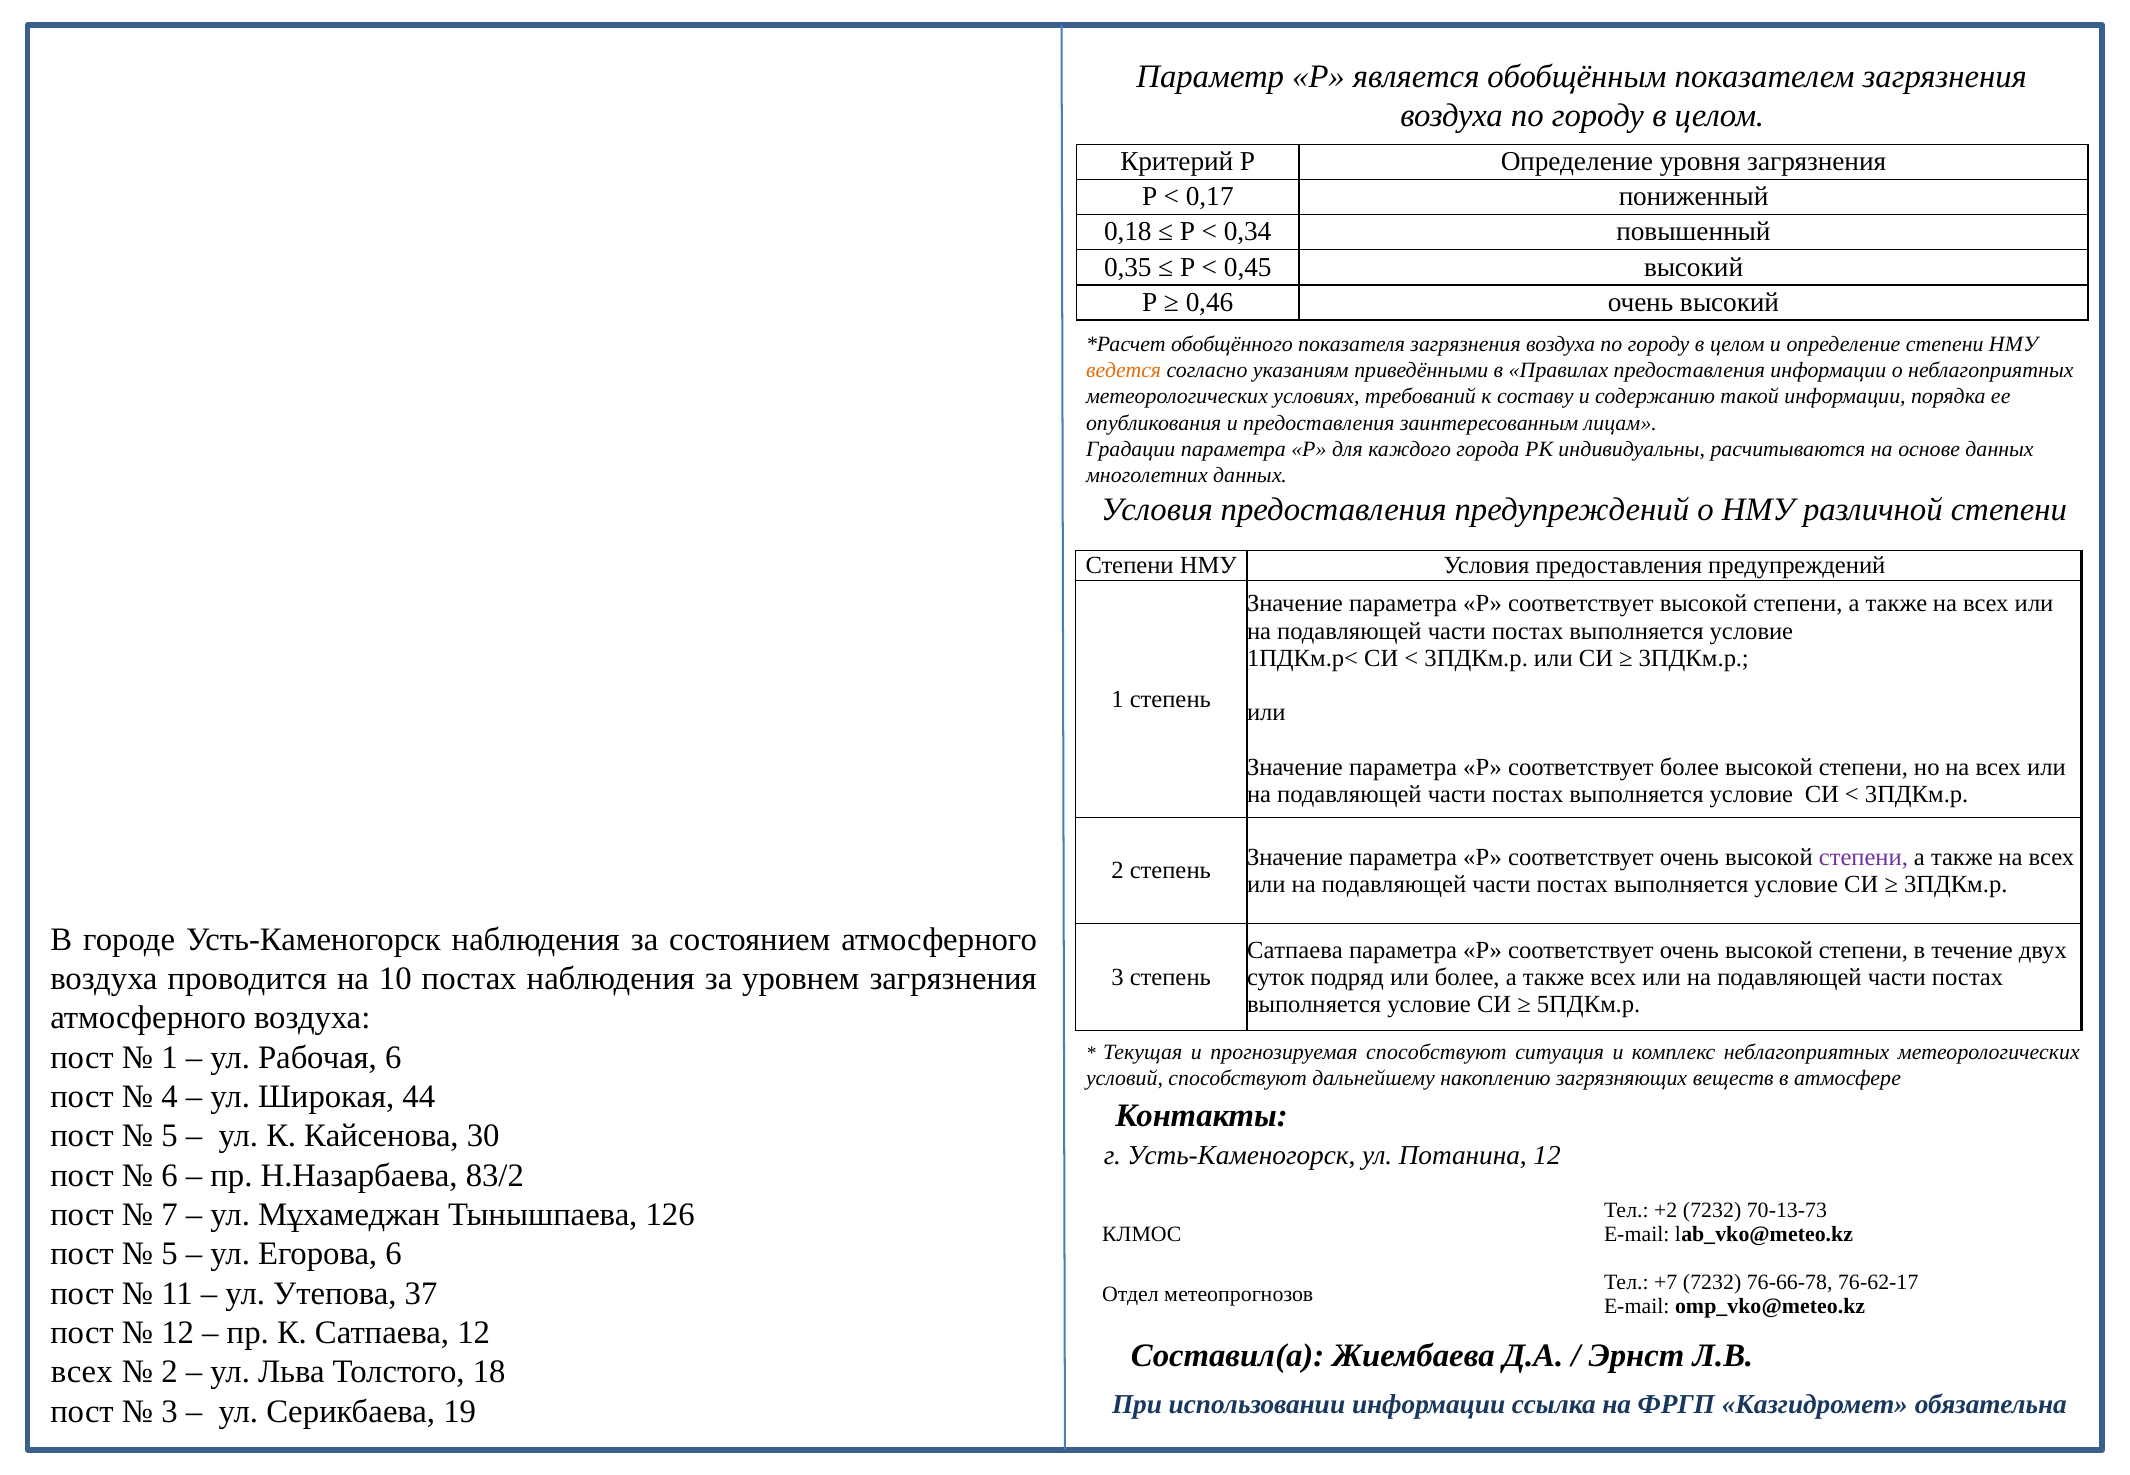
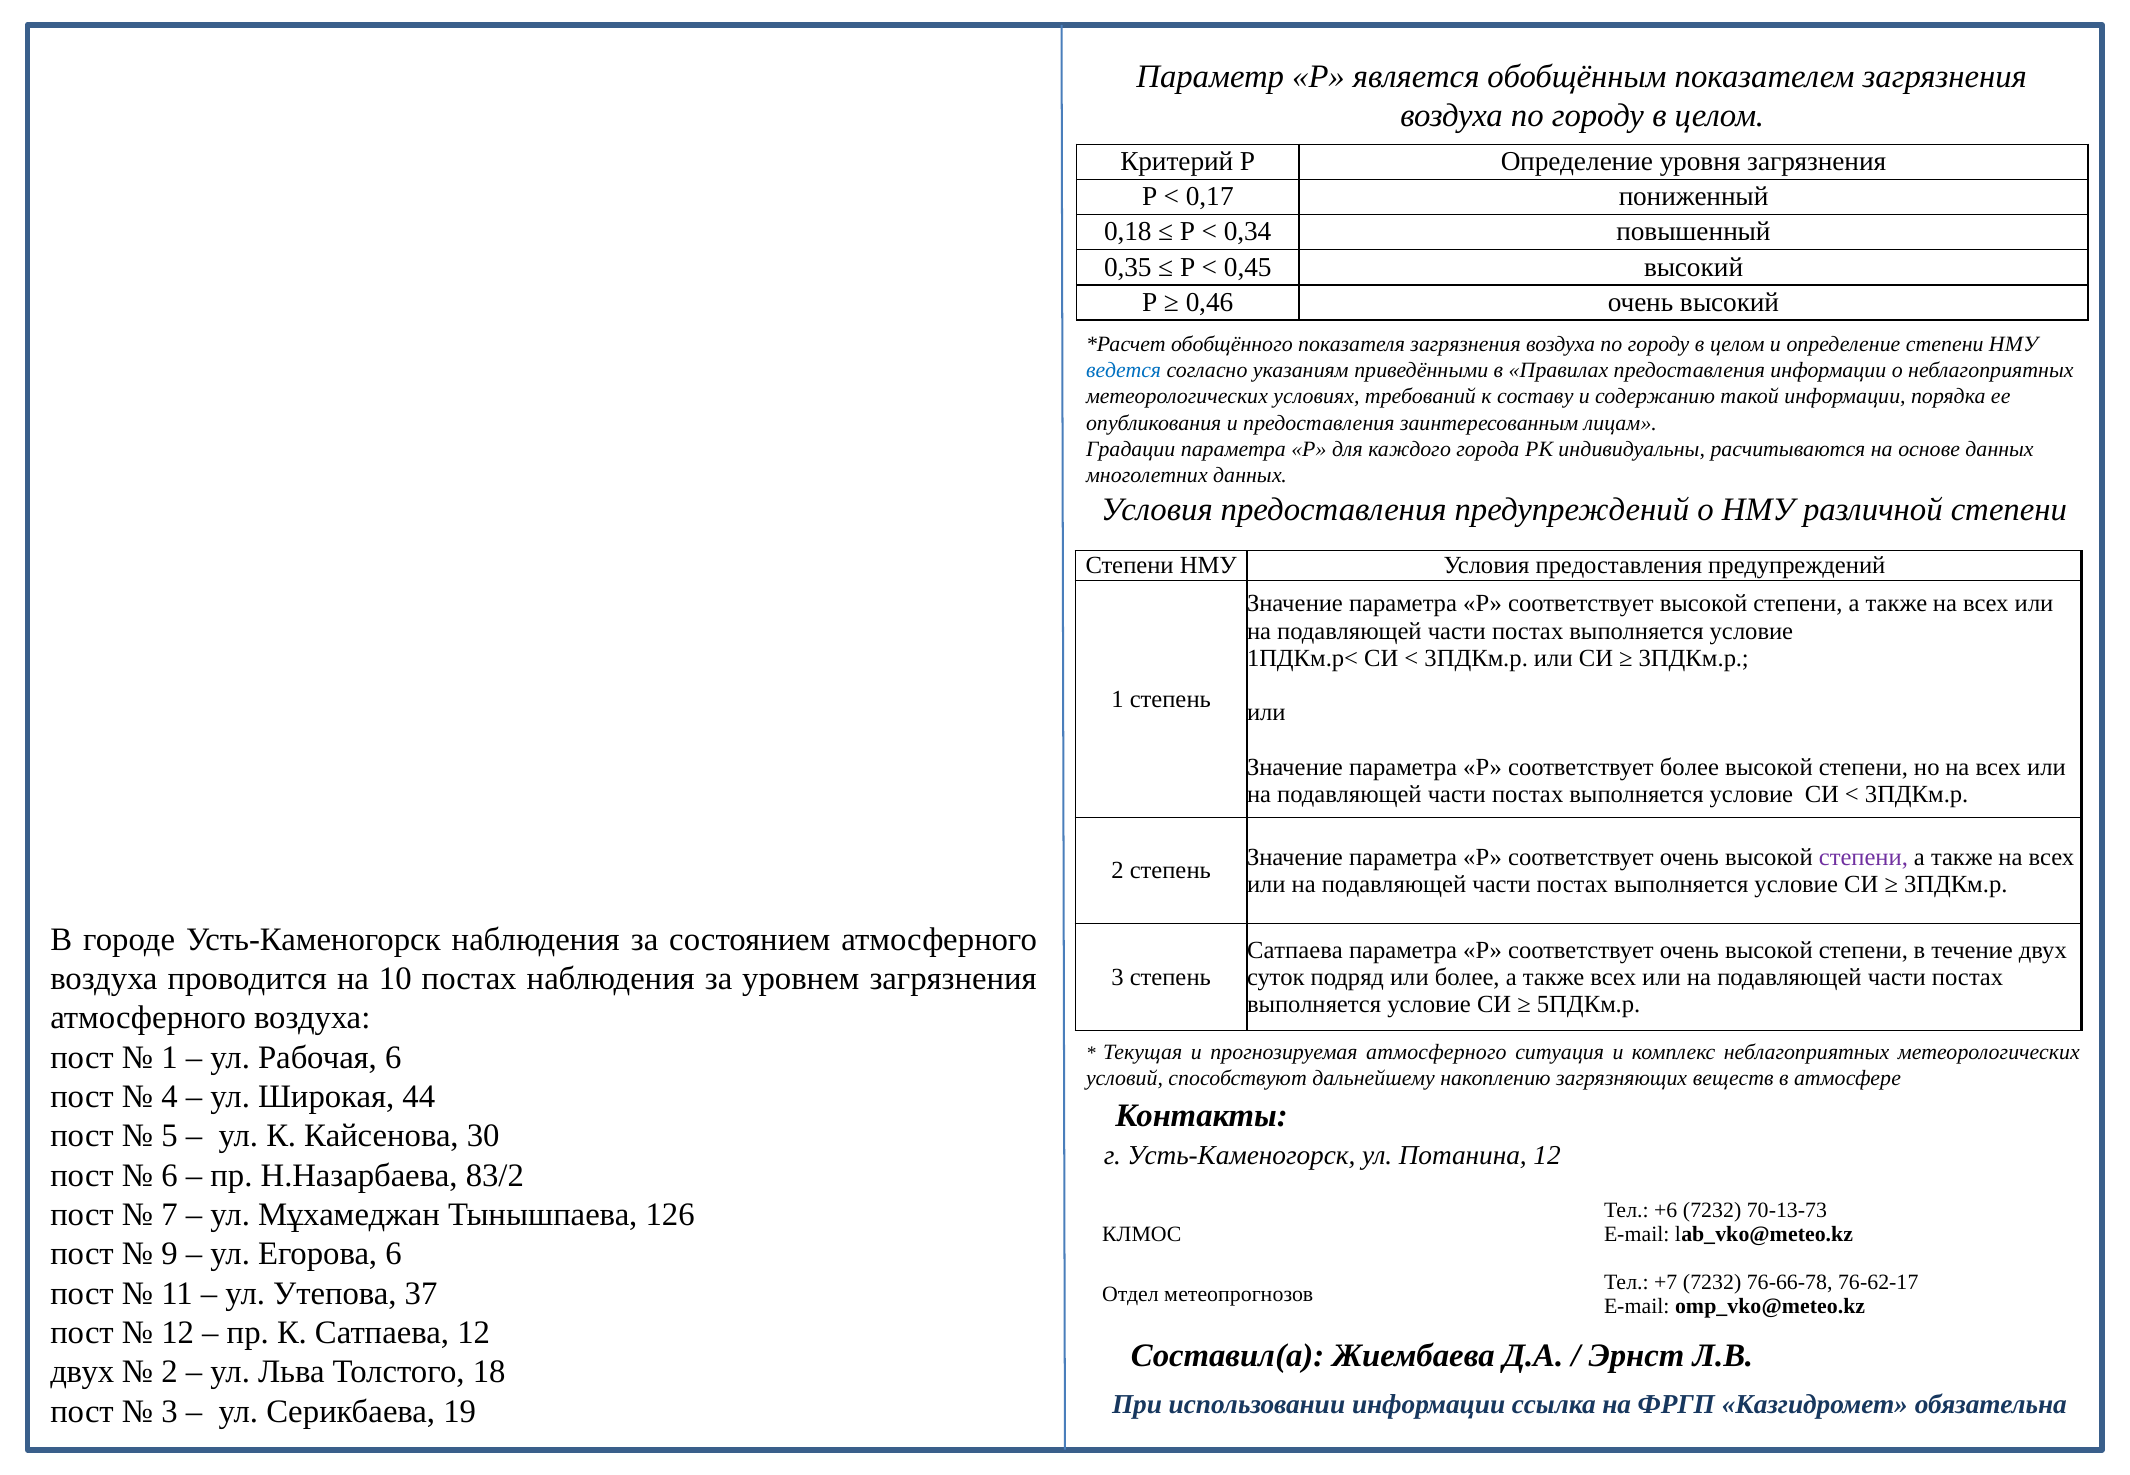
ведется colour: orange -> blue (1124, 370)
прогнозируемая способствуют: способствуют -> атмосферного (1436, 1052)
+2: +2 -> +6 (1666, 1209)
5: 5 -> 9 (169, 1254)
всех: всех -> двух (82, 1372)
